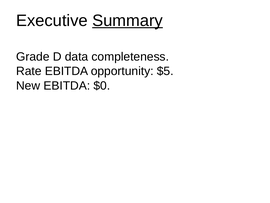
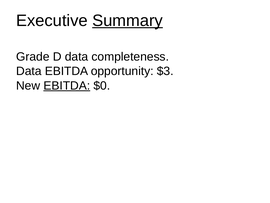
Rate: Rate -> Data (29, 71)
$5: $5 -> $3 (165, 71)
EBITDA underline: none -> present (67, 85)
